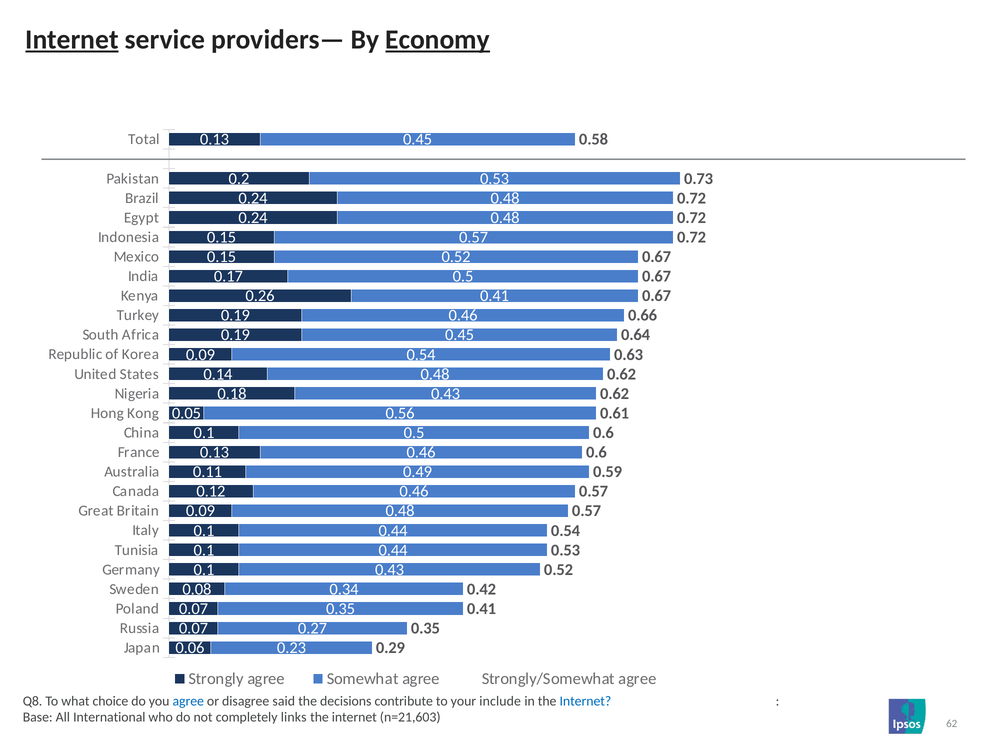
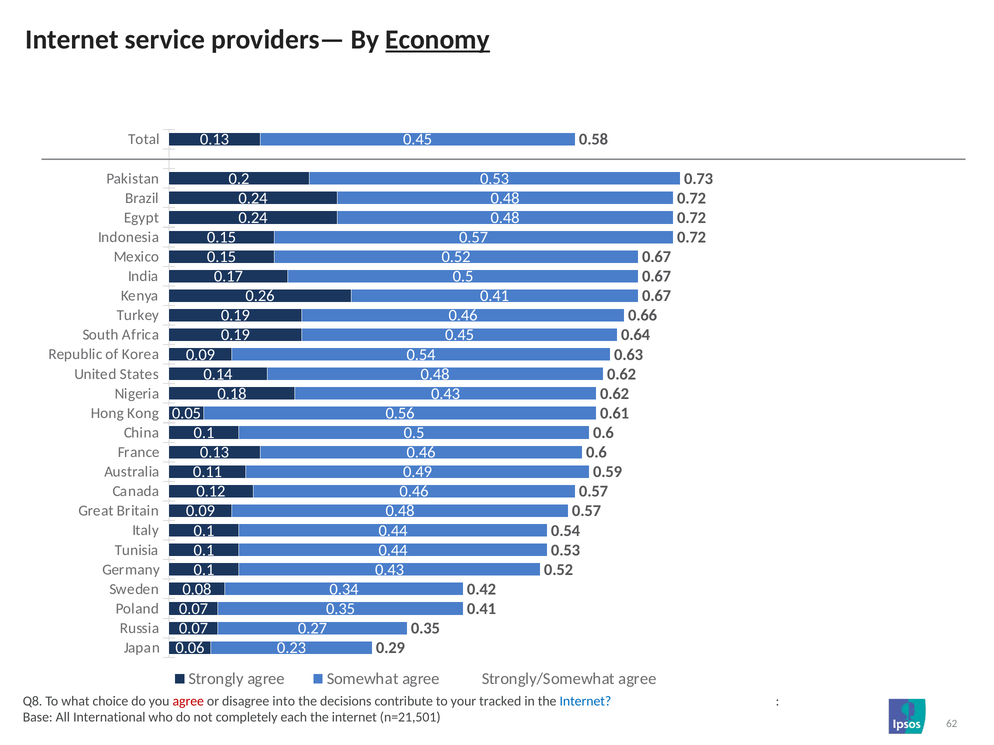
Internet underline: present -> none (72, 40)
agree colour: blue -> red (188, 702)
said: said -> into (284, 702)
include: include -> tracked (500, 702)
links: links -> each (294, 718)
n=21,603: n=21,603 -> n=21,501 (410, 718)
